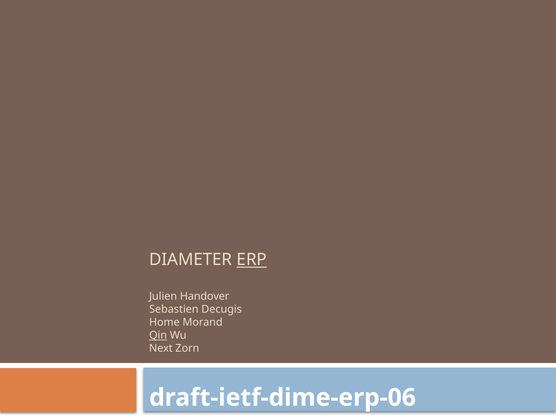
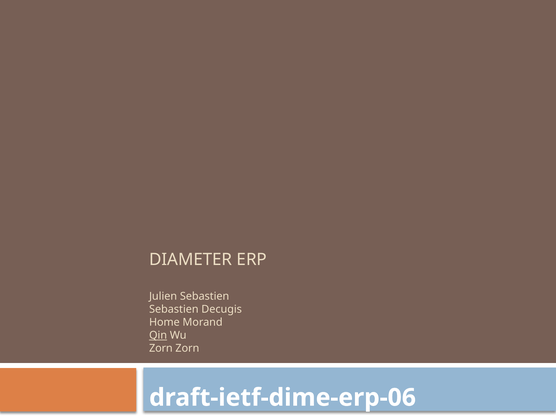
ERP underline: present -> none (252, 260)
Julien Handover: Handover -> Sebastien (205, 296)
Next: Next -> Zorn (161, 348)
